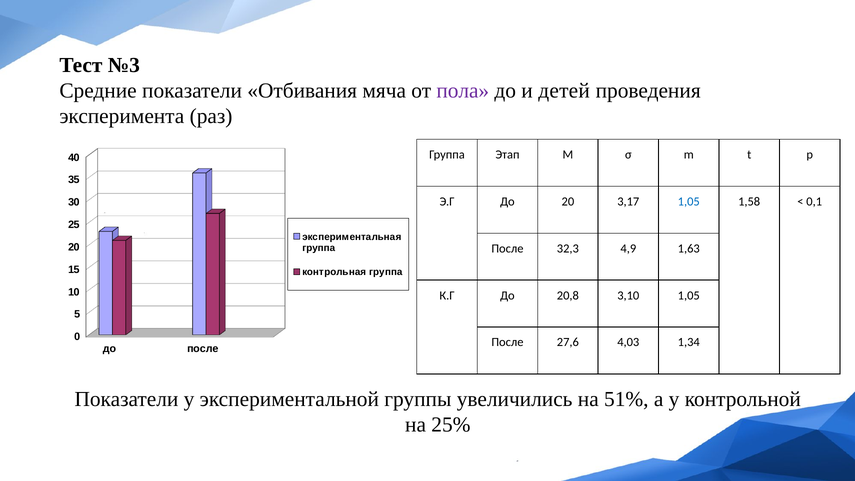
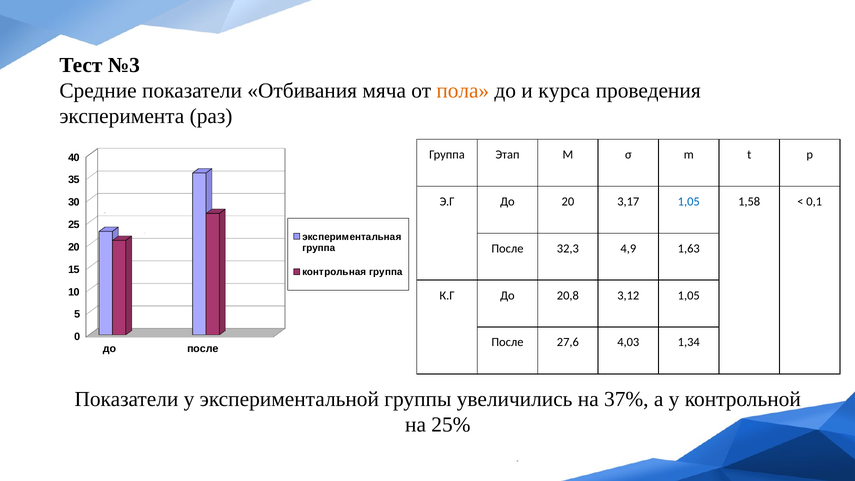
пола colour: purple -> orange (463, 91)
детей: детей -> курса (564, 91)
3,10: 3,10 -> 3,12 (628, 295)
51%: 51% -> 37% (626, 399)
